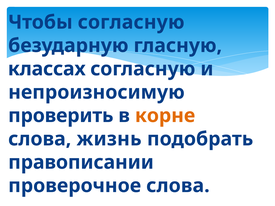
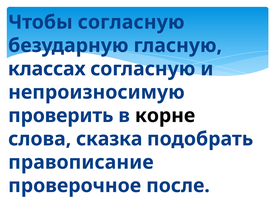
корне colour: orange -> black (165, 116)
жизнь: жизнь -> сказка (109, 139)
правописании: правописании -> правописание (81, 163)
проверочное слова: слова -> после (178, 186)
